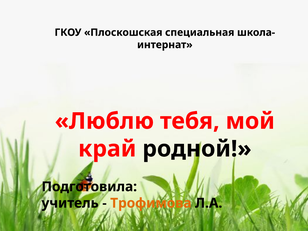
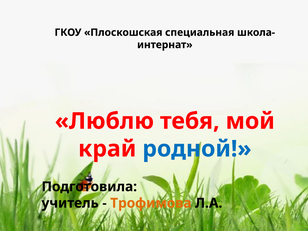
родной colour: black -> blue (197, 149)
